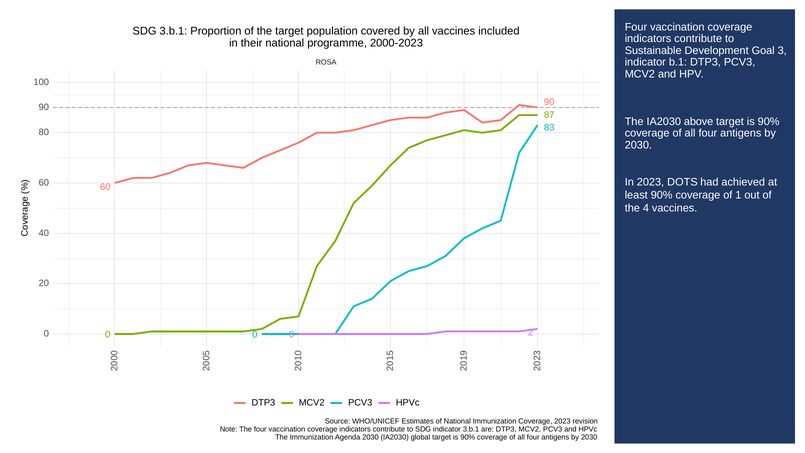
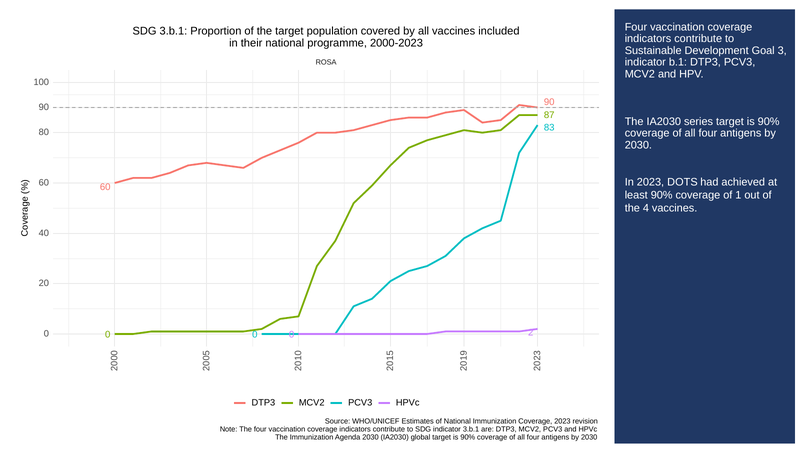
above: above -> series (699, 121)
